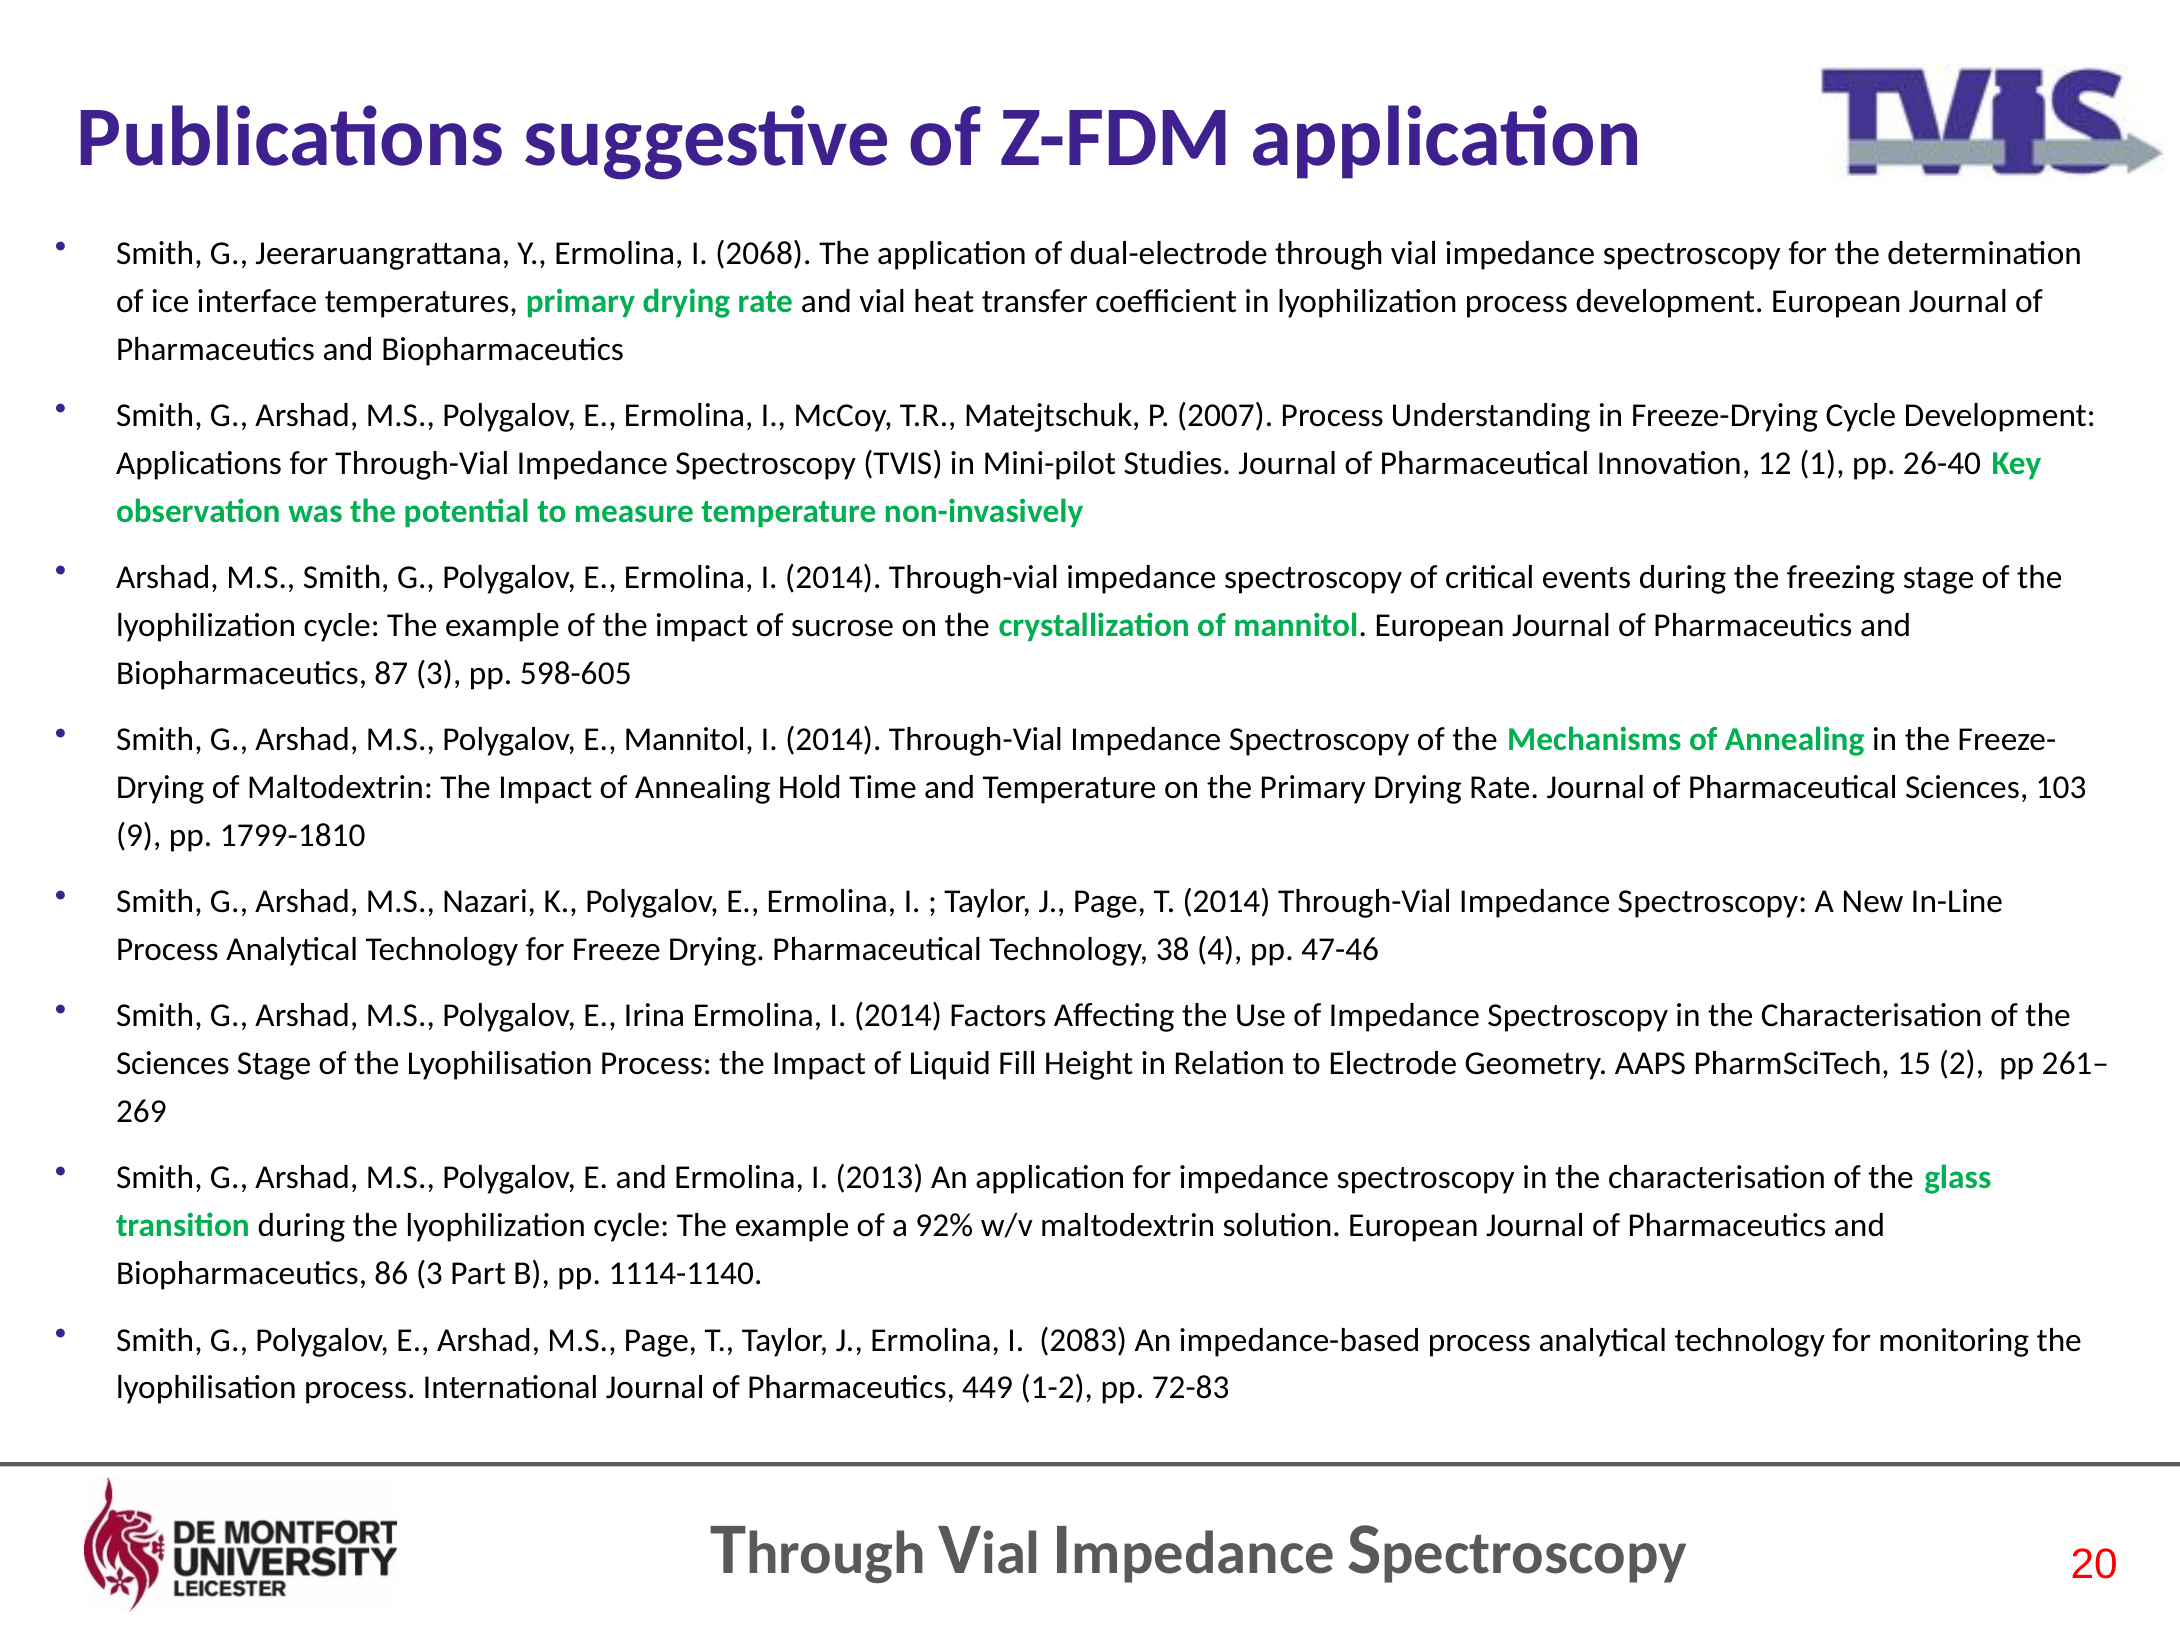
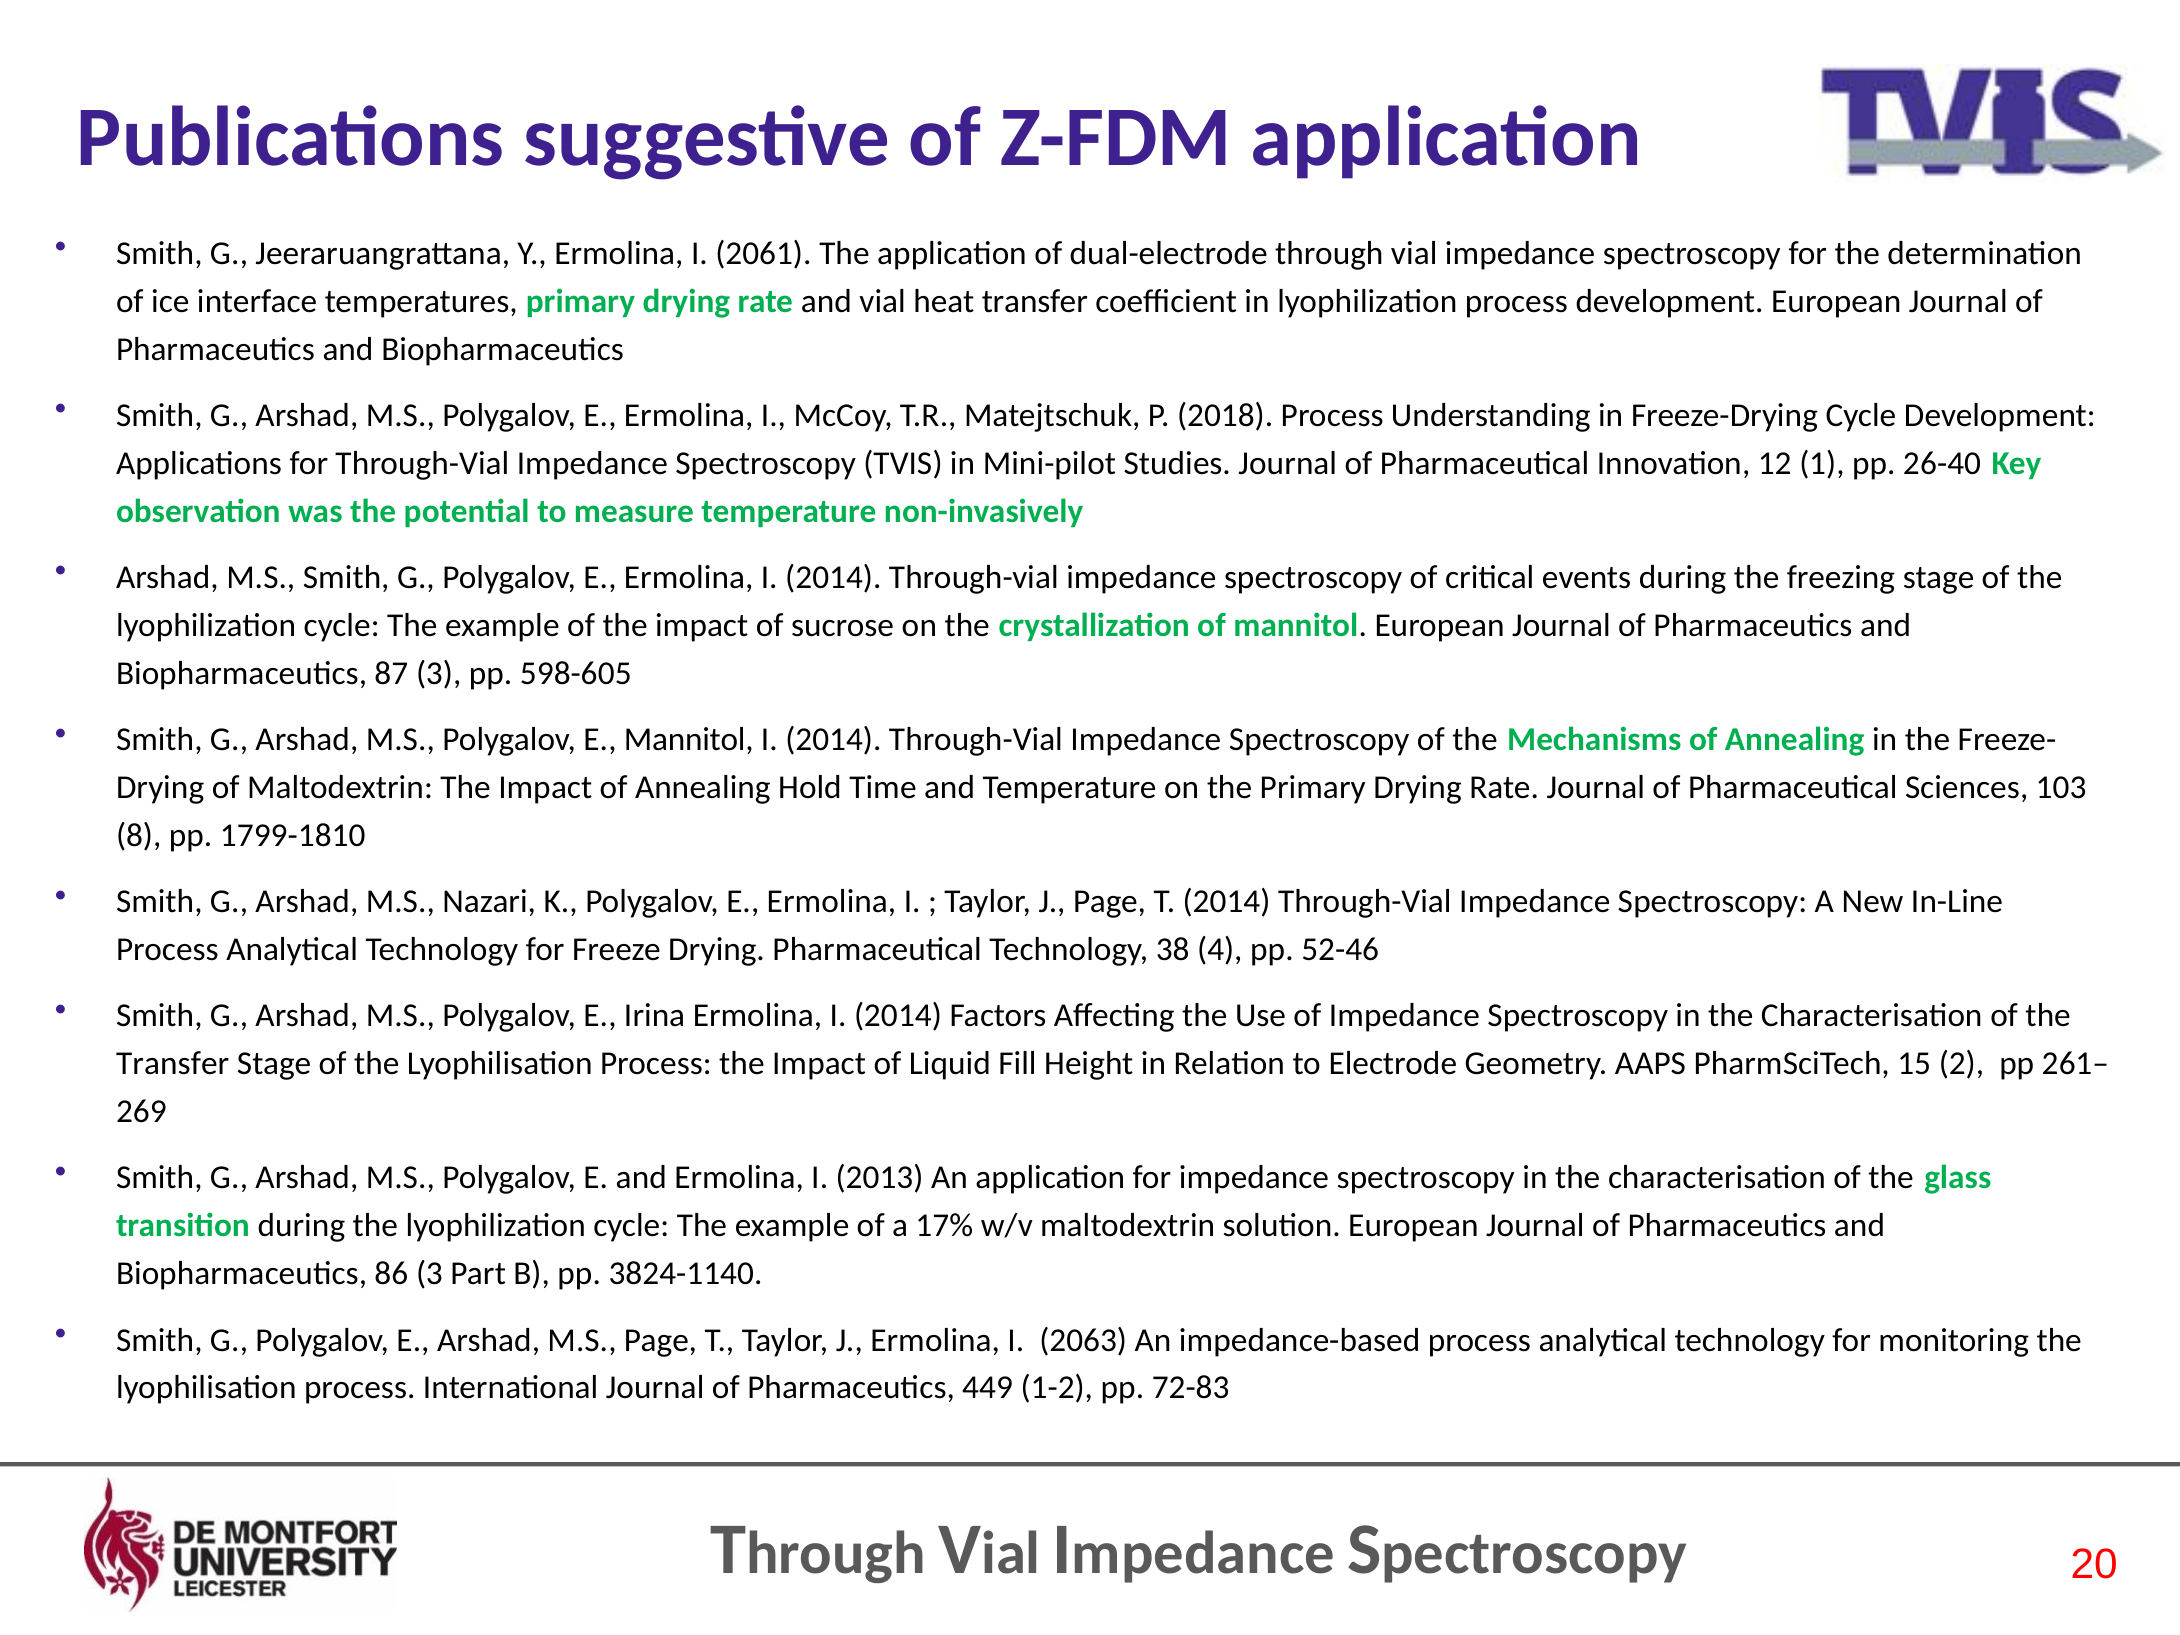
2068: 2068 -> 2061 (763, 253)
2007: 2007 -> 2018 (1225, 415)
9: 9 -> 8 (139, 835)
47-46: 47-46 -> 52-46 (1340, 950)
Sciences: Sciences -> Transfer (173, 1064)
92%: 92% -> 17% (944, 1226)
1114-1140: 1114-1140 -> 3824-1140 (685, 1274)
2083: 2083 -> 2063 (1083, 1340)
